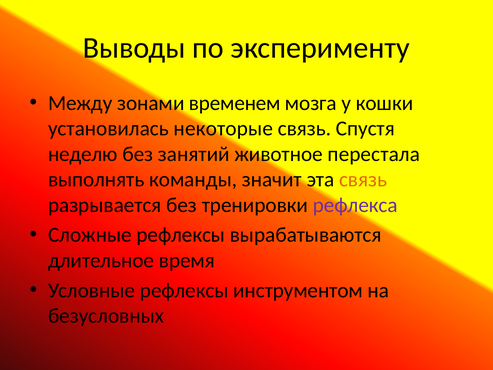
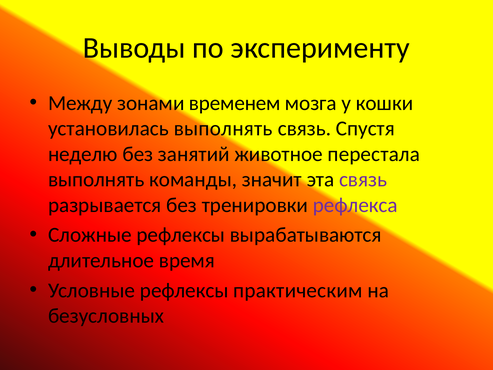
установилась некоторые: некоторые -> выполнять (223, 128)
связь colour: orange -> purple (363, 179)
инструментом: инструментом -> практическим (298, 290)
